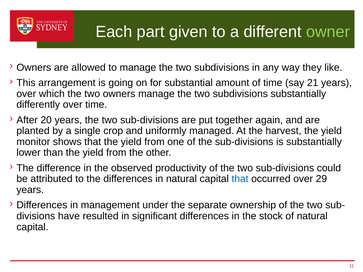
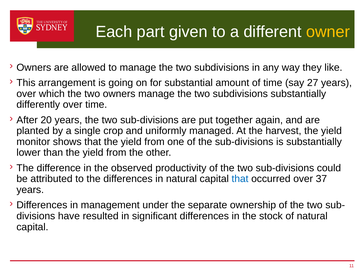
owner colour: light green -> yellow (328, 32)
21: 21 -> 27 (313, 83)
29: 29 -> 37 (321, 179)
